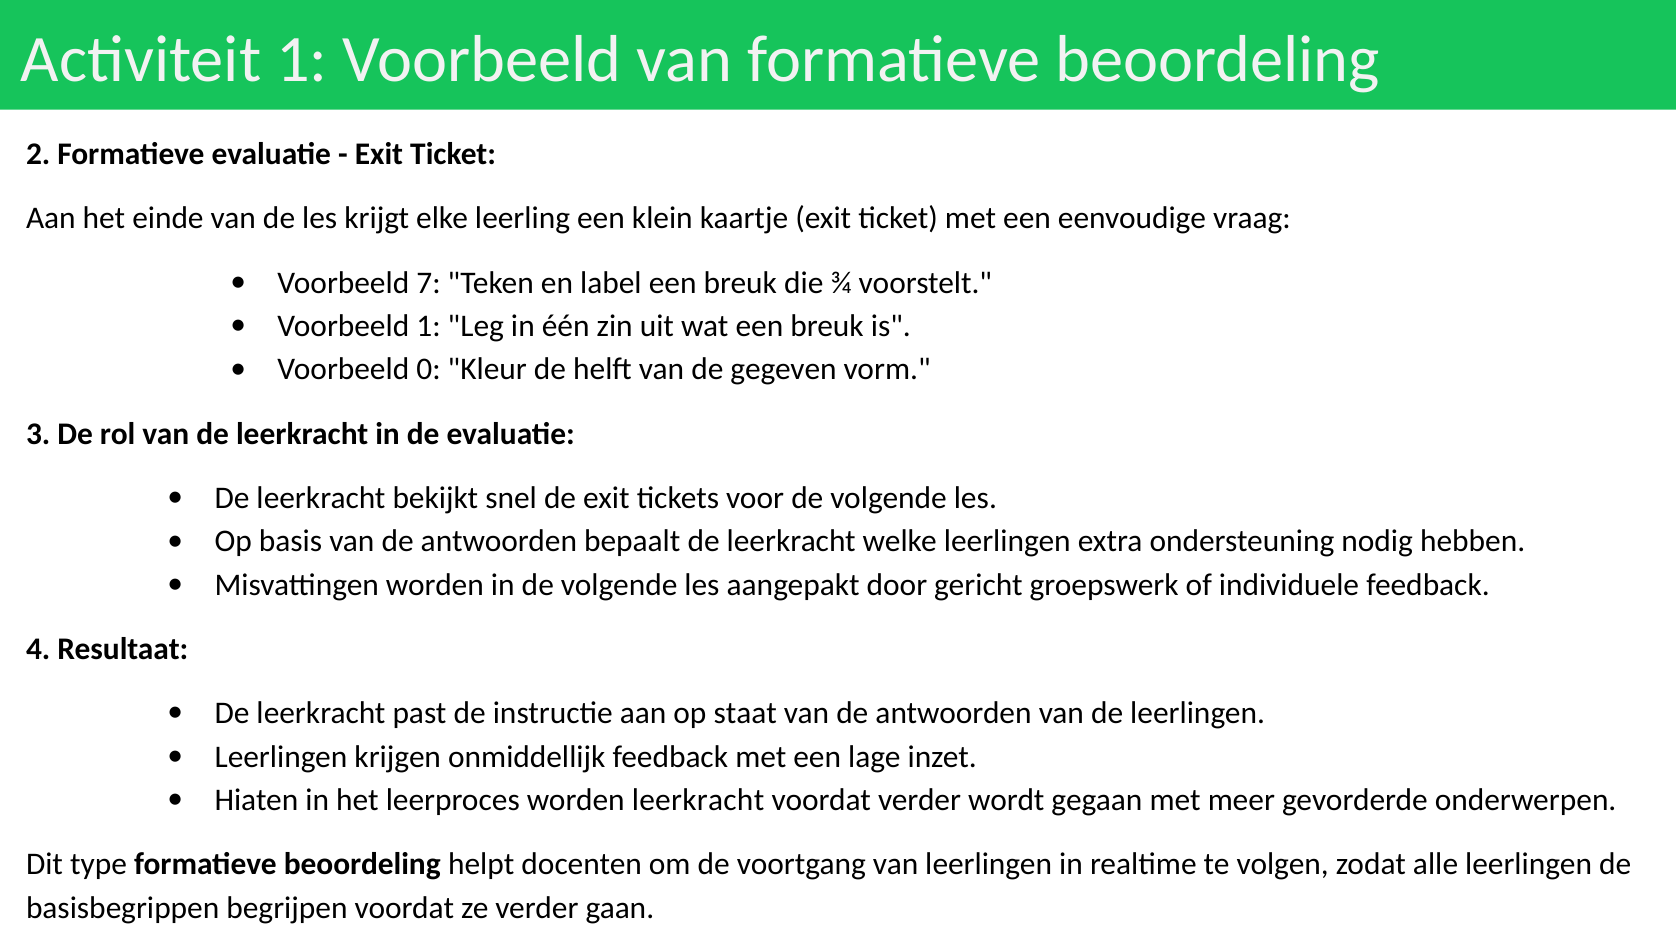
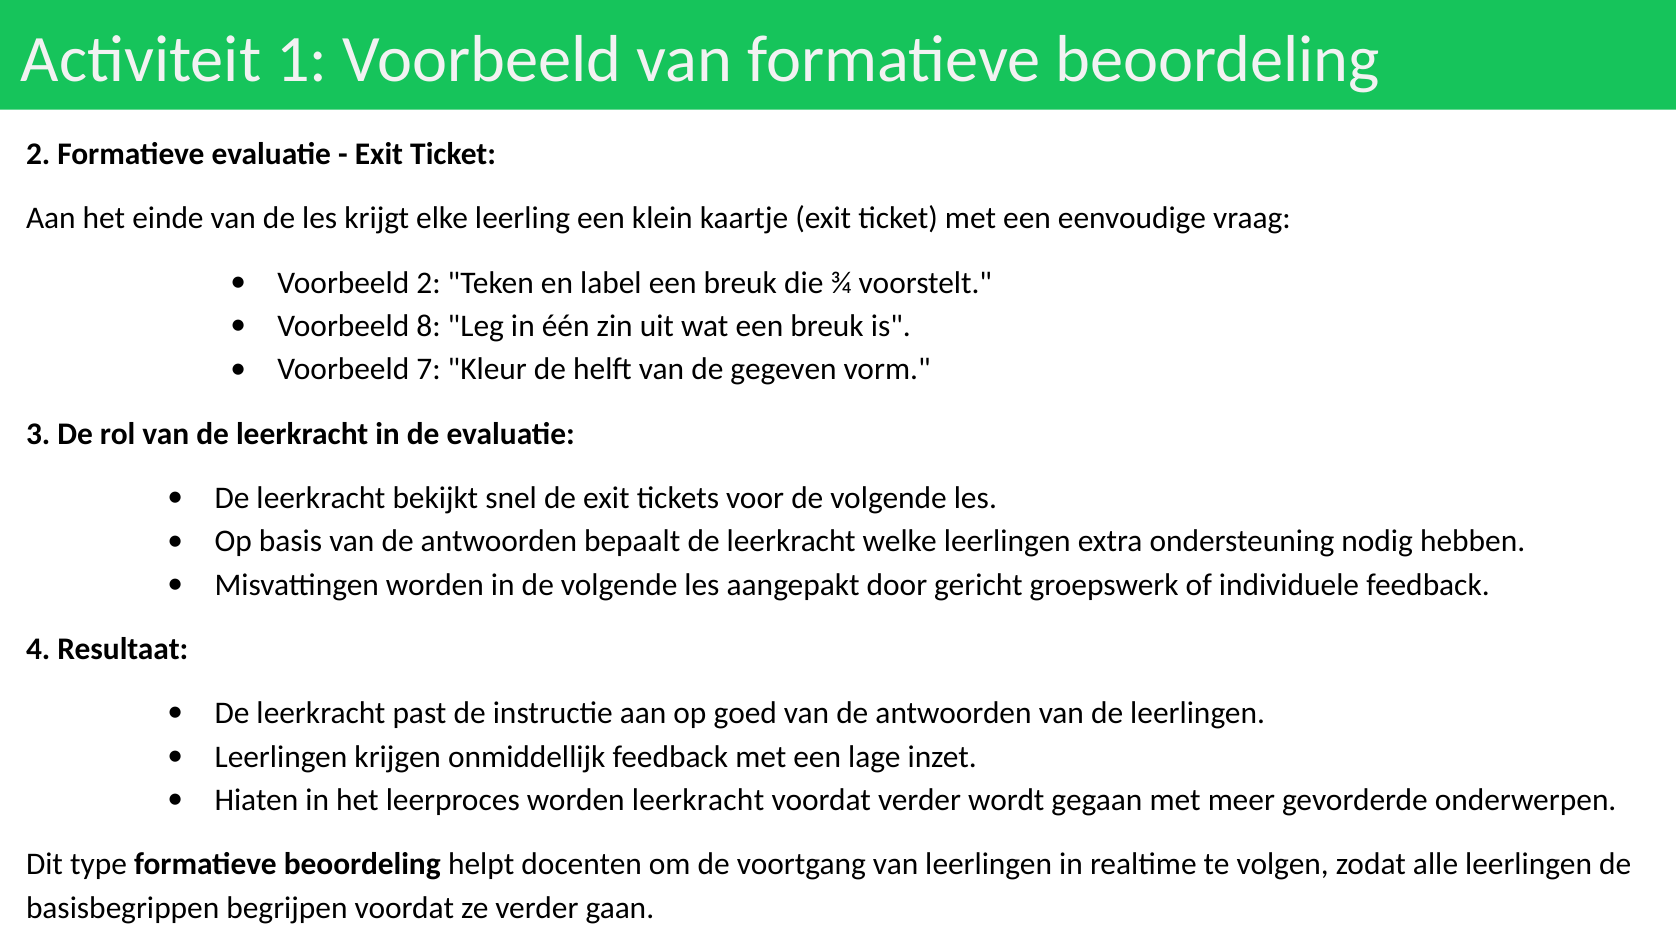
Voorbeeld 7: 7 -> 2 (429, 283)
Voorbeeld 1: 1 -> 8 (429, 326)
0: 0 -> 7 (429, 369)
staat: staat -> goed (745, 713)
